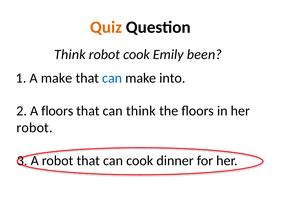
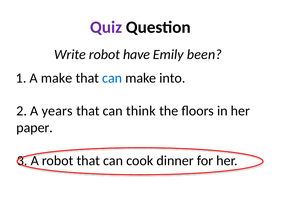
Quiz colour: orange -> purple (106, 27)
Think: Think -> Write (70, 54)
robot cook: cook -> have (137, 54)
A floors: floors -> years (57, 111)
robot: robot -> paper (35, 127)
